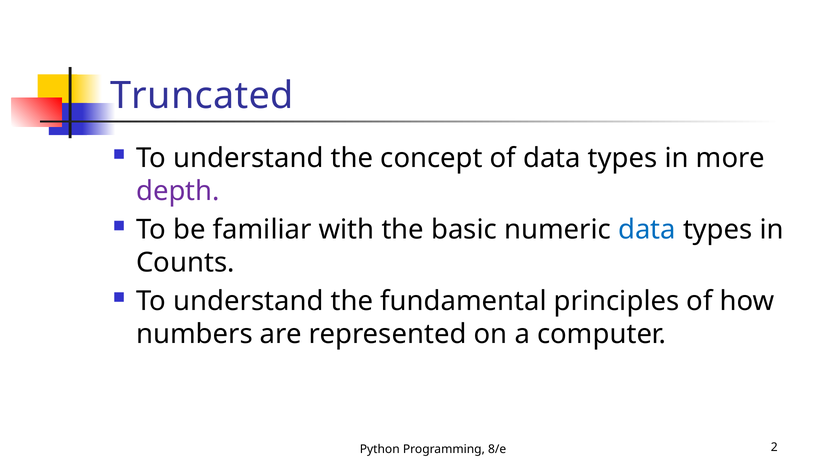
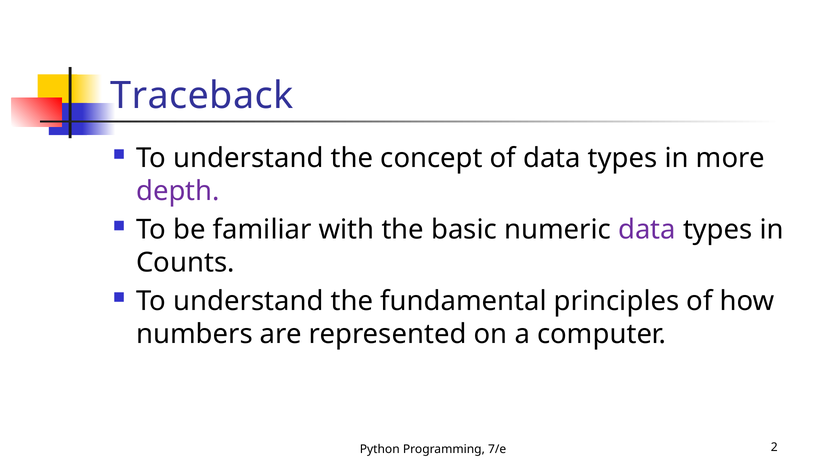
Truncated: Truncated -> Traceback (202, 96)
data colour: blue -> purple (647, 230)
8/e: 8/e -> 7/e (497, 449)
